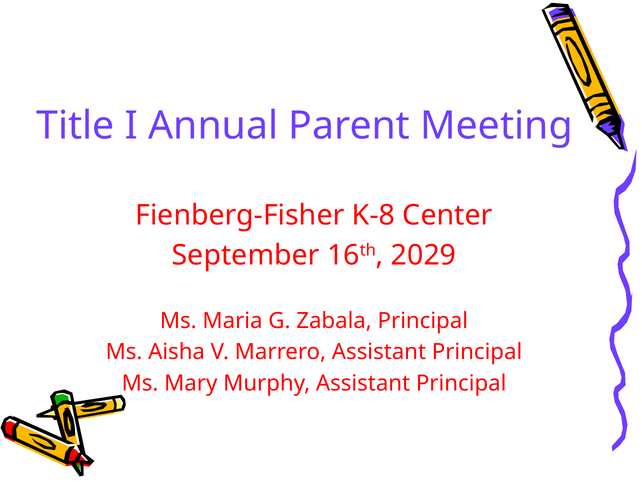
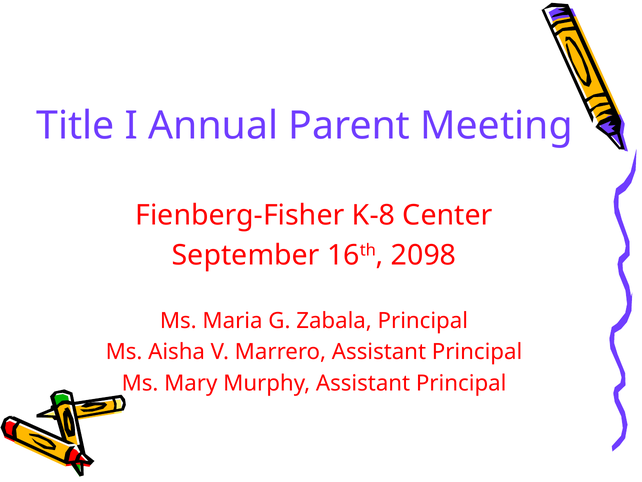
2029: 2029 -> 2098 (424, 255)
